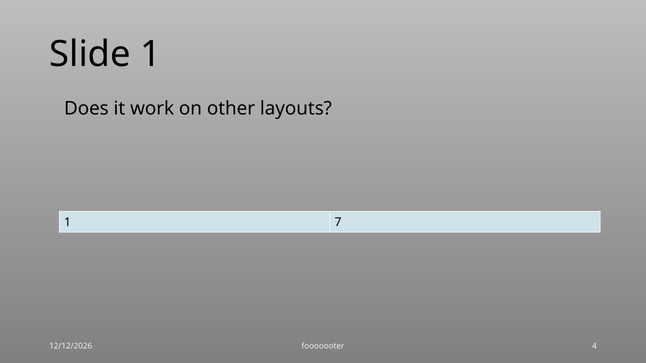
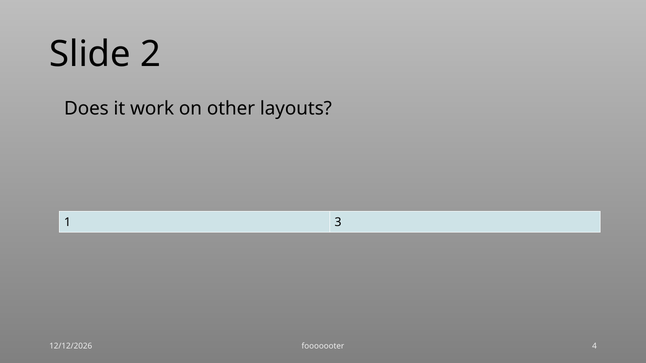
Slide 1: 1 -> 2 (151, 54)
7: 7 -> 3 (338, 223)
